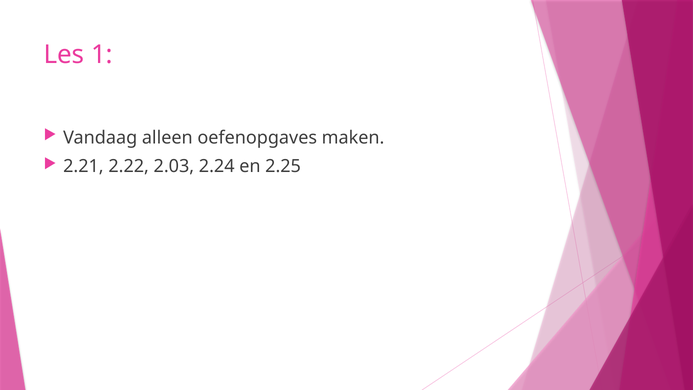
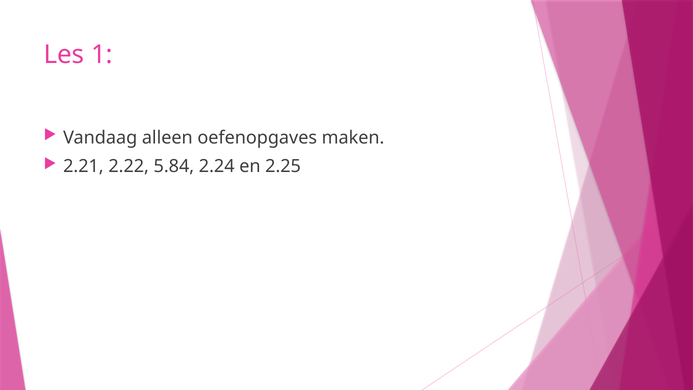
2.03: 2.03 -> 5.84 (174, 166)
